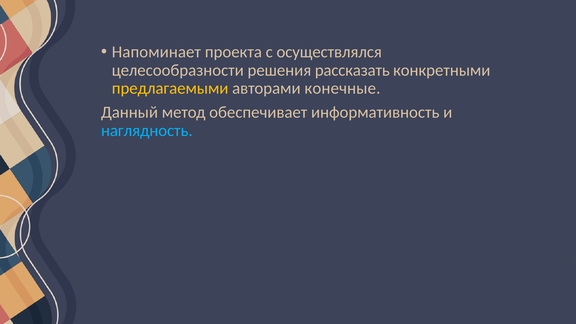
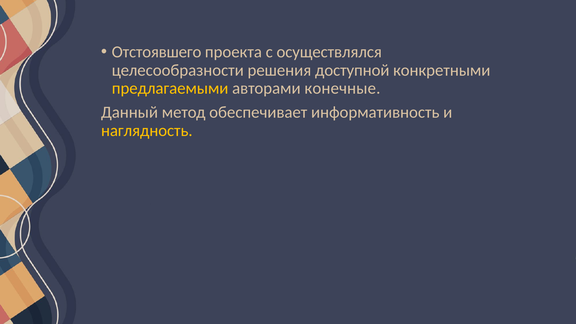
Напоминает: Напоминает -> Отстоявшего (157, 52)
рассказать: рассказать -> доступной (352, 70)
наглядность colour: light blue -> yellow (147, 130)
